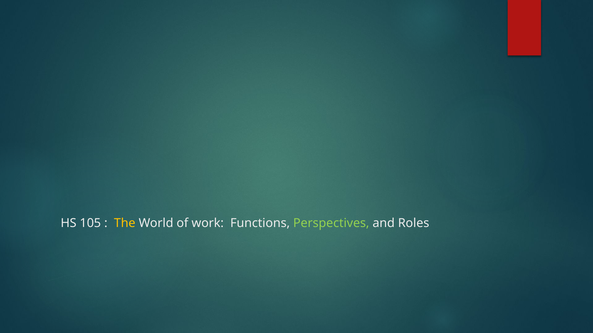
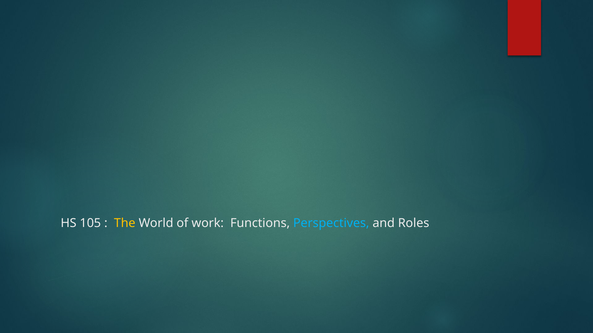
Perspectives colour: light green -> light blue (331, 224)
